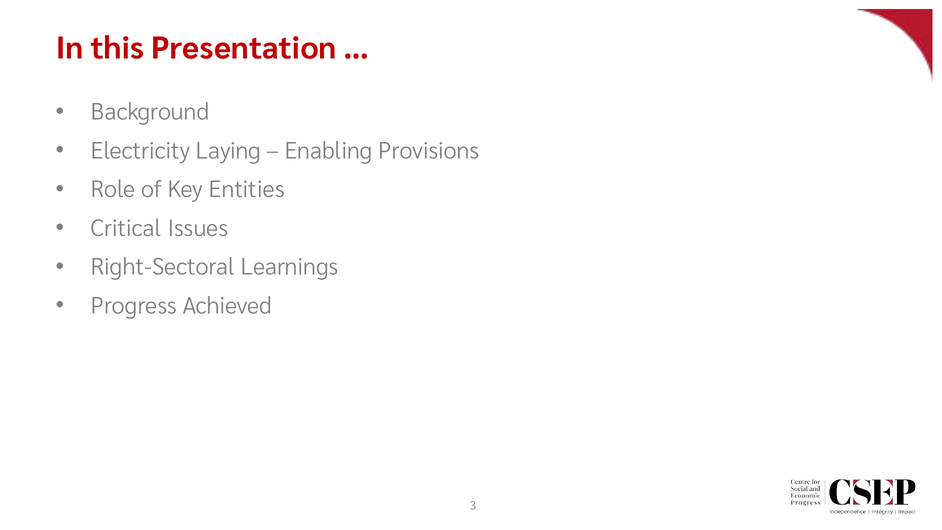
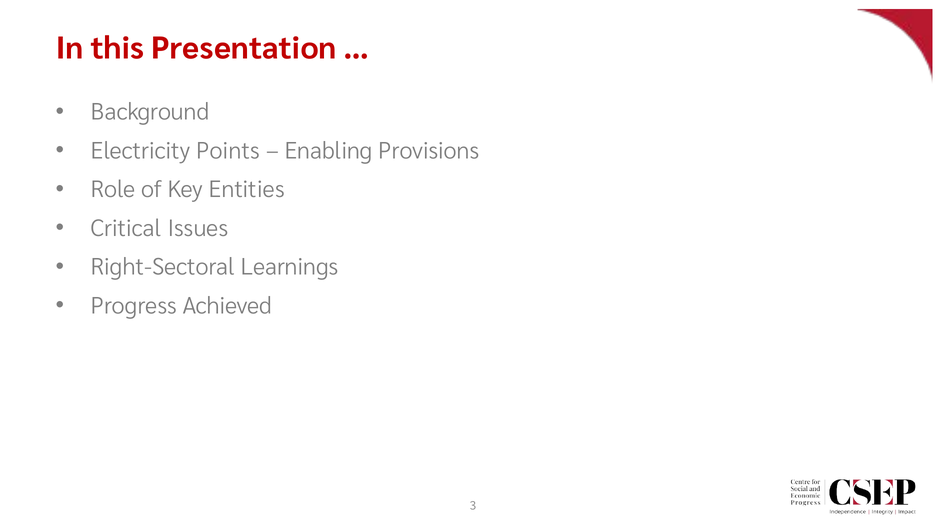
Laying: Laying -> Points (228, 151)
